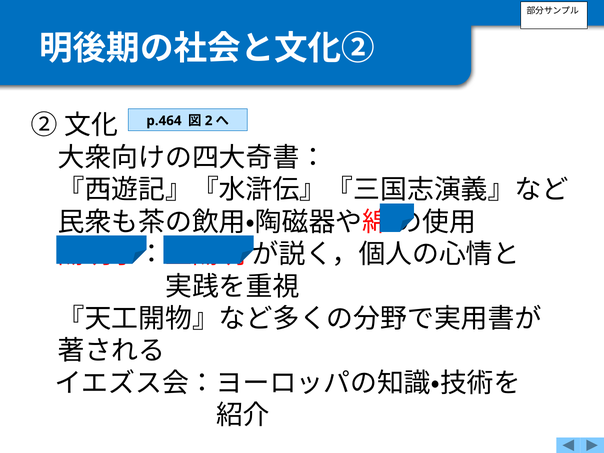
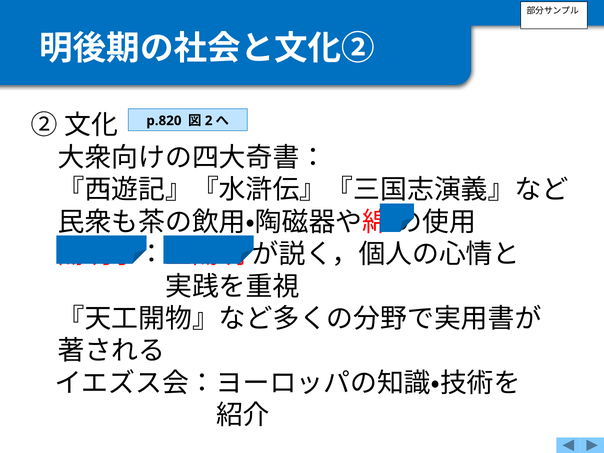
p.464: p.464 -> p.820 (164, 121)
